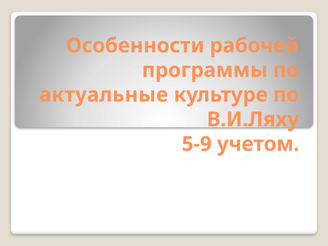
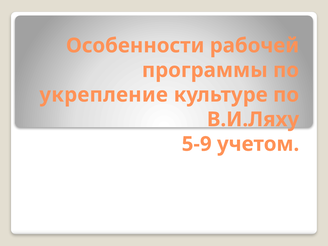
актуальные: актуальные -> укрепление (104, 95)
